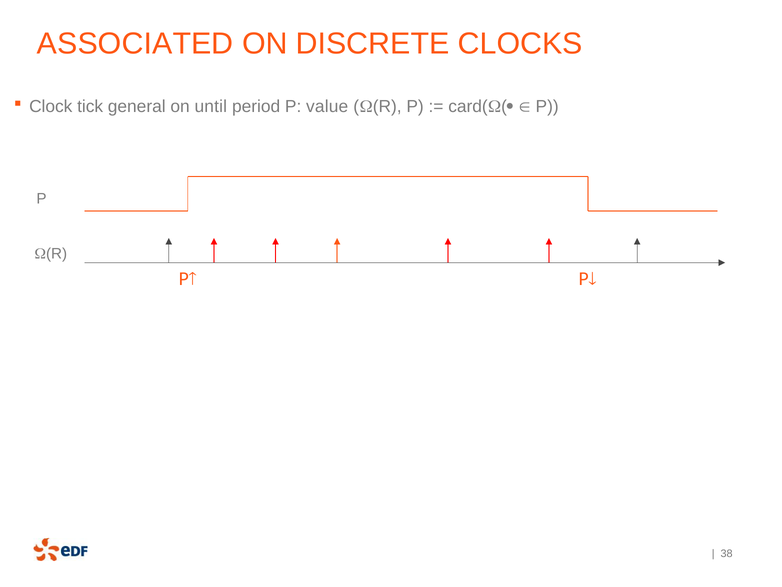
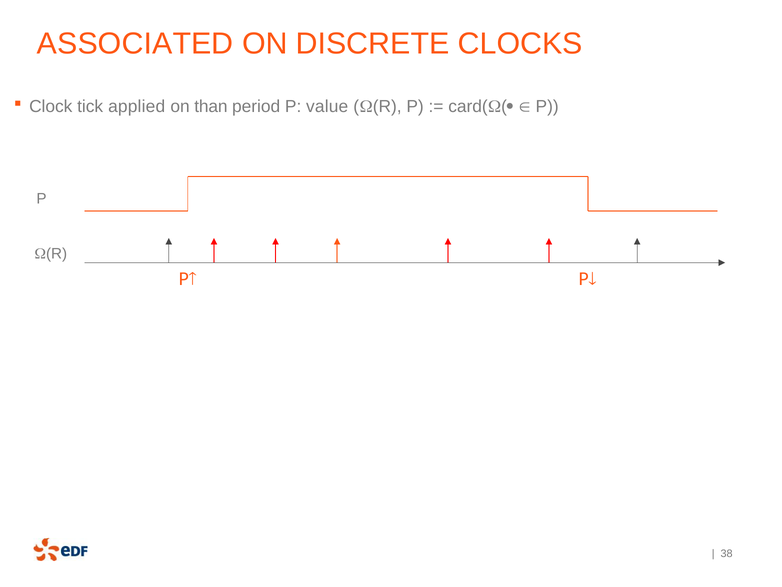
general: general -> applied (137, 107)
until: until -> than (211, 107)
